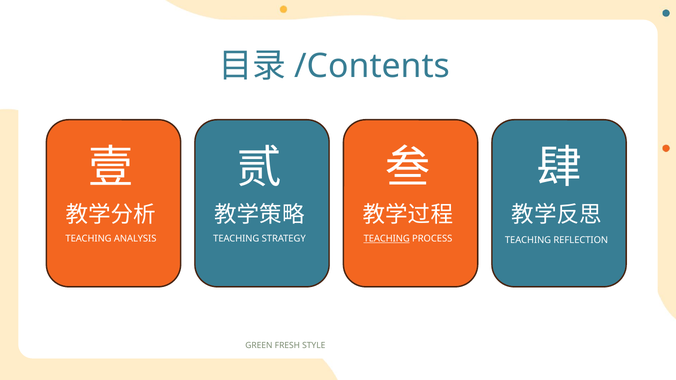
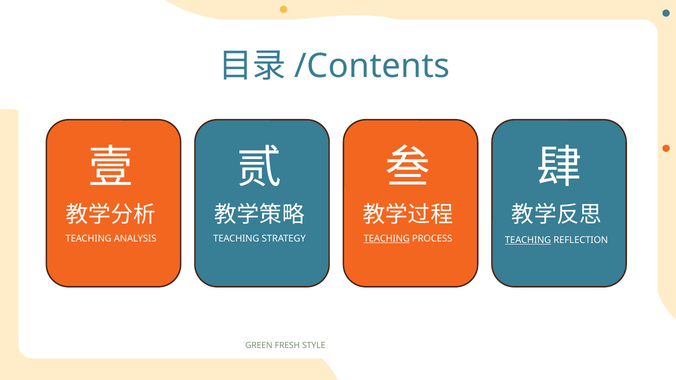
TEACHING underline: none -> present (528, 240)
